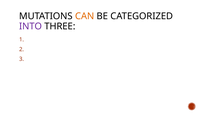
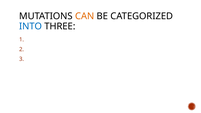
INTO colour: purple -> blue (31, 26)
